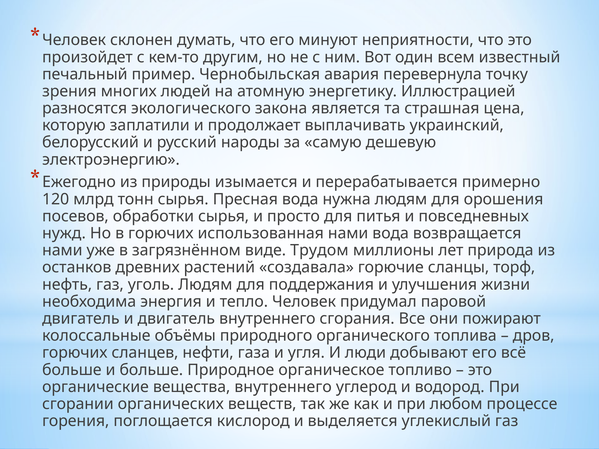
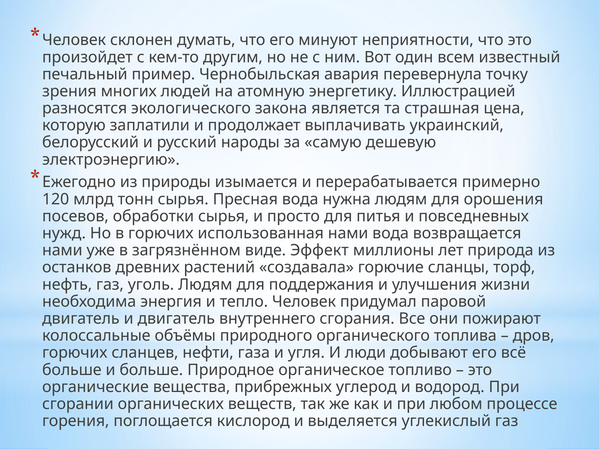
Трудом: Трудом -> Эффект (319, 250)
вещества внутреннего: внутреннего -> прибрежных (283, 387)
